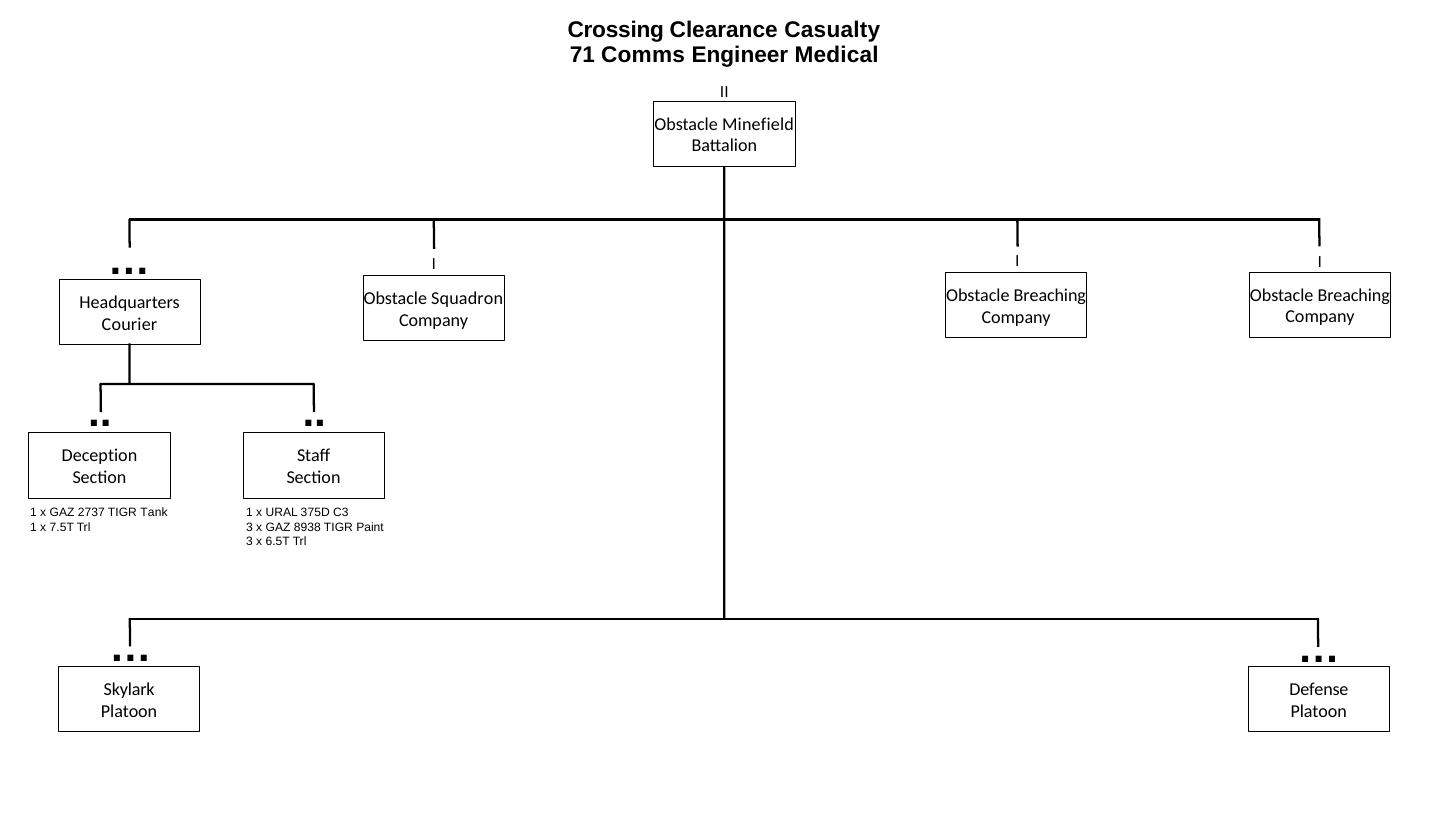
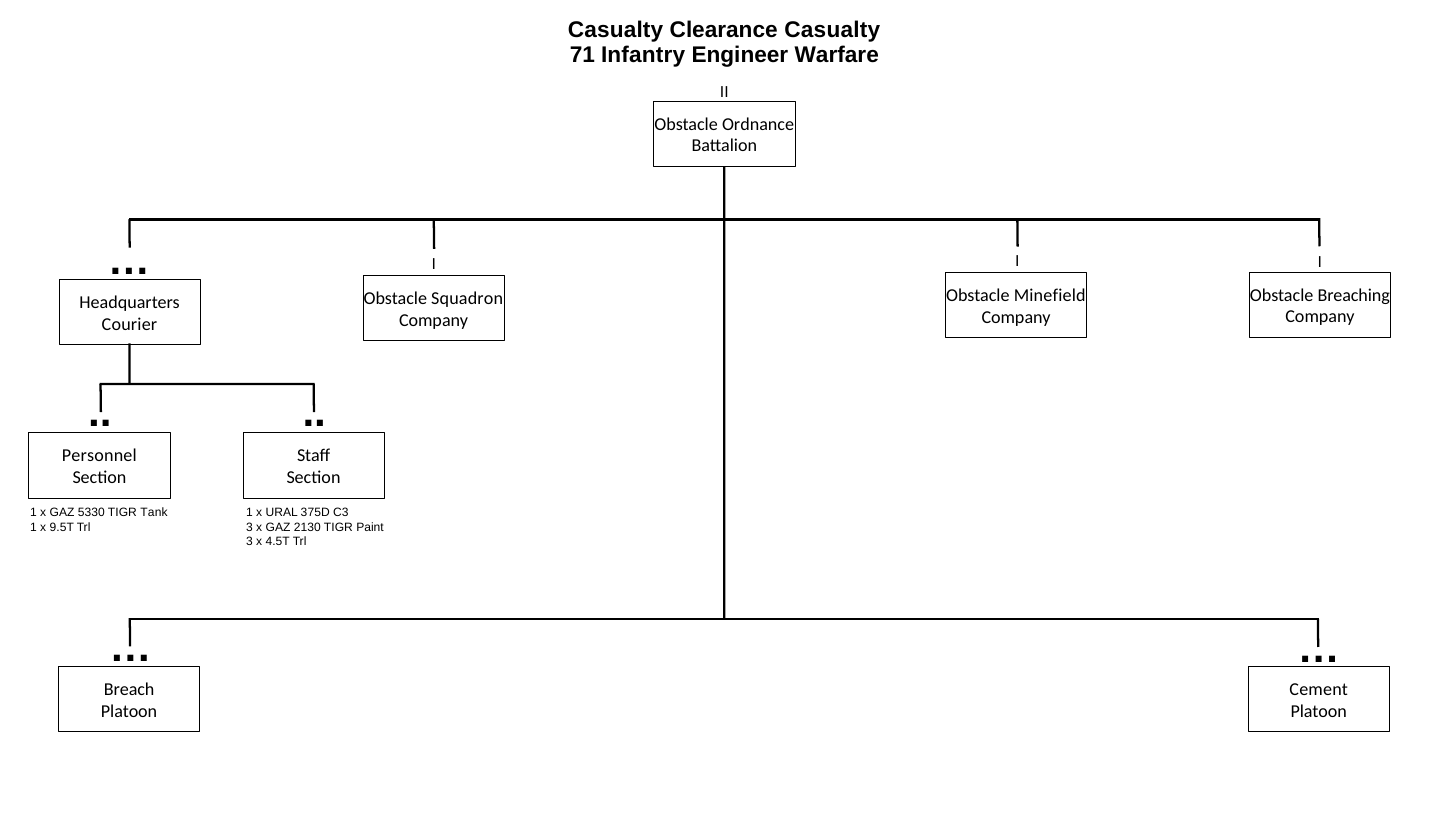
Crossing: Crossing -> Casualty (616, 30)
Comms: Comms -> Infantry (643, 55)
Medical: Medical -> Warfare (837, 55)
Minefield: Minefield -> Ordnance (758, 124)
Breaching: Breaching -> Minefield (1050, 296)
Deception: Deception -> Personnel (99, 456)
2737: 2737 -> 5330 (91, 513)
7.5T: 7.5T -> 9.5T (62, 527)
8938: 8938 -> 2130 (307, 527)
6.5T: 6.5T -> 4.5T (278, 542)
Skylark: Skylark -> Breach (129, 689)
Defense: Defense -> Cement (1319, 689)
